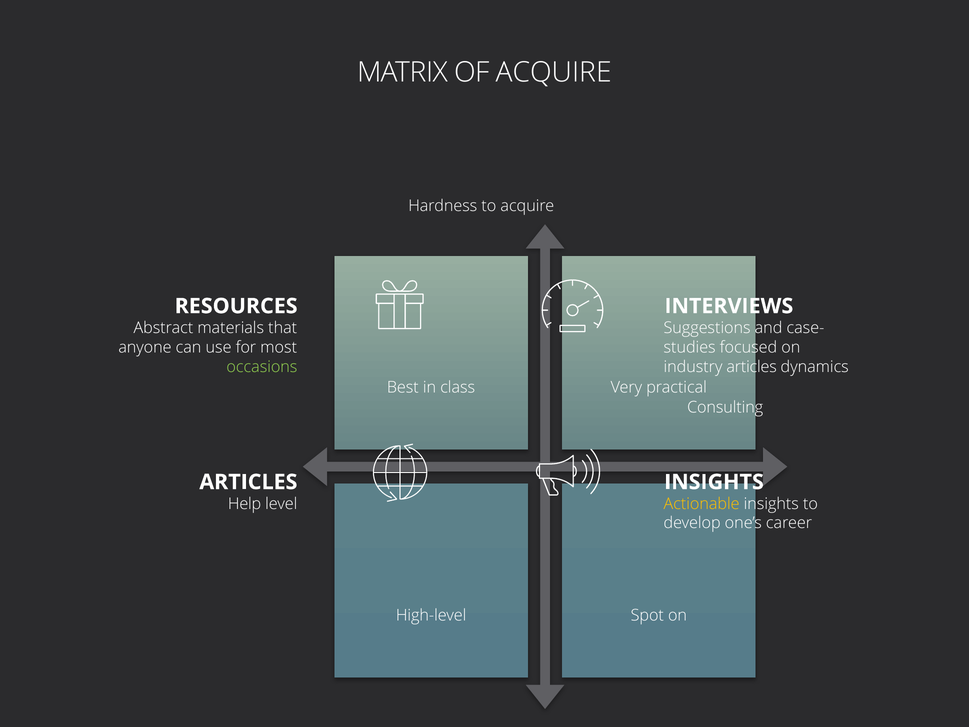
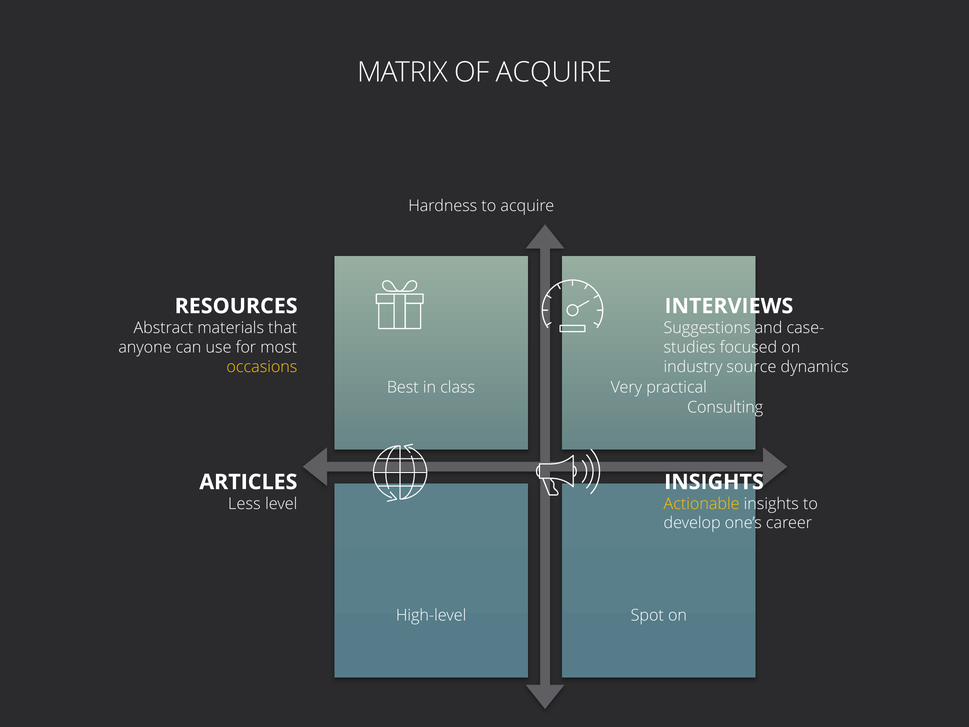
occasions colour: light green -> yellow (262, 367)
industry articles: articles -> source (751, 367)
Help: Help -> Less (244, 504)
